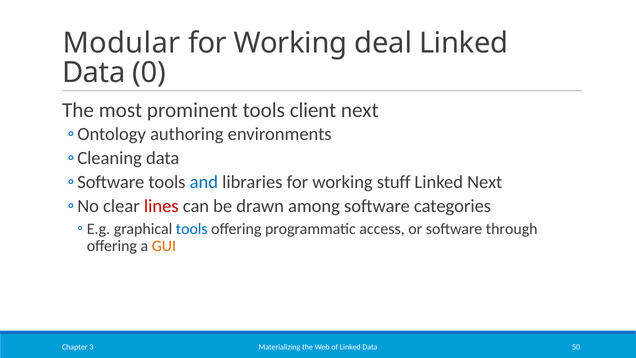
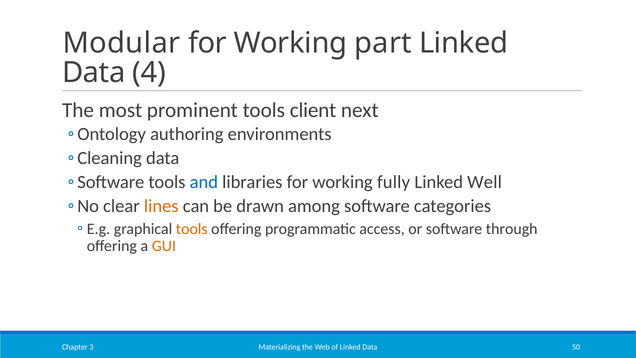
deal: deal -> part (383, 43)
0: 0 -> 4 (149, 73)
stuff: stuff -> fully (394, 182)
Linked Next: Next -> Well (485, 182)
lines colour: red -> orange (161, 206)
tools colour: blue -> orange (192, 229)
